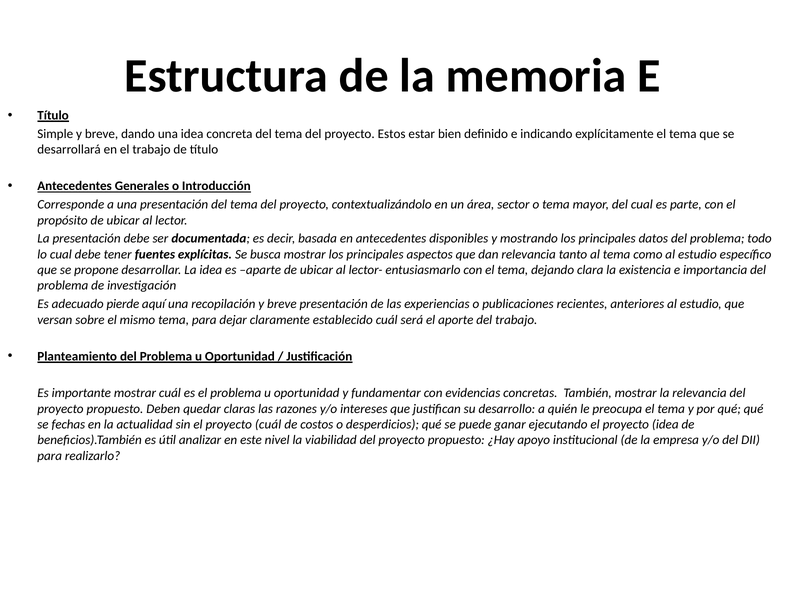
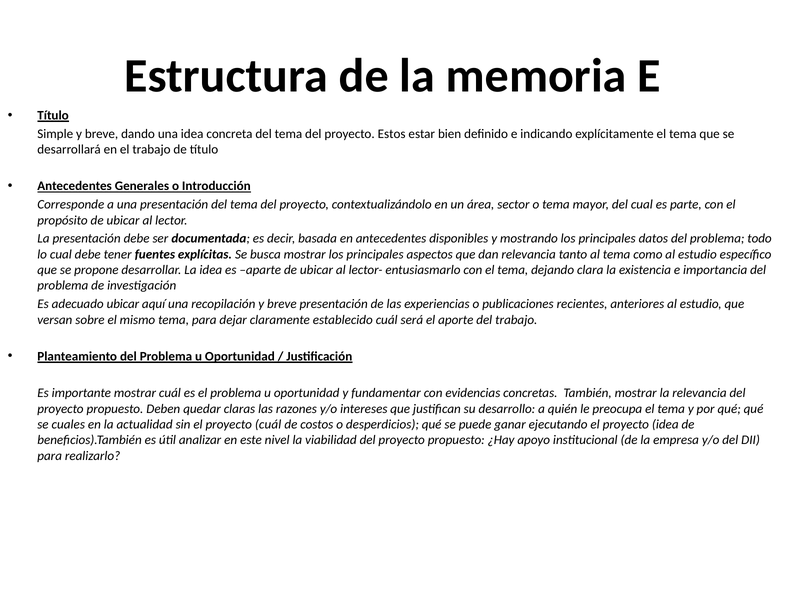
adecuado pierde: pierde -> ubicar (123, 304)
fechas: fechas -> cuales (68, 425)
